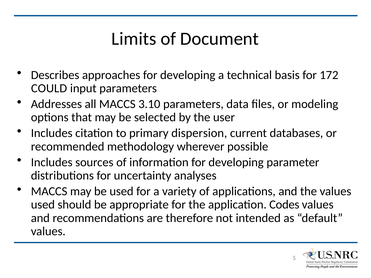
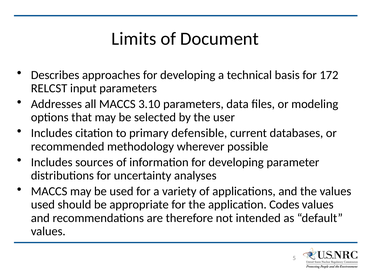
COULD: COULD -> RELCST (49, 88)
dispersion: dispersion -> defensible (199, 133)
